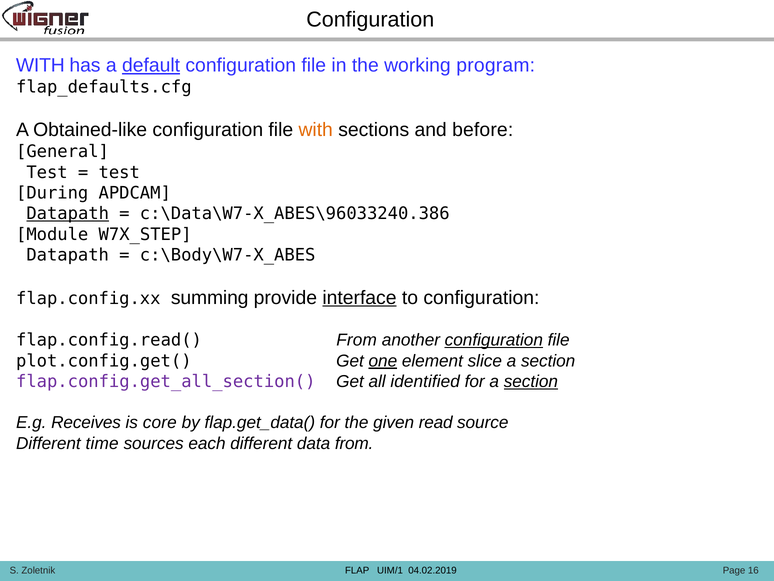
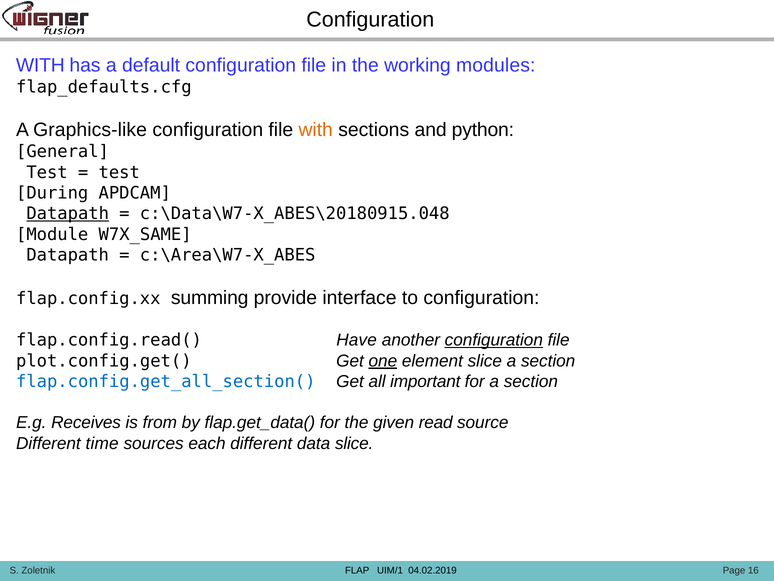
default underline: present -> none (151, 65)
program: program -> modules (496, 65)
Obtained-like: Obtained-like -> Graphics-like (90, 130)
before: before -> python (483, 130)
c:\Data\W7-X_ABES\96033240.386: c:\Data\W7-X_ABES\96033240.386 -> c:\Data\W7-X_ABES\20180915.048 (295, 214)
W7X_STEP: W7X_STEP -> W7X_SAME (145, 234)
c:\Body\W7-X_ABES: c:\Body\W7-X_ABES -> c:\Area\W7-X_ABES (228, 255)
interface underline: present -> none (359, 298)
flap.config.read( From: From -> Have (357, 340)
flap.config.get_all_section( colour: purple -> blue (166, 381)
identified: identified -> important (425, 381)
section underline: present -> none (531, 381)
core: core -> from (160, 422)
data from: from -> slice (354, 443)
